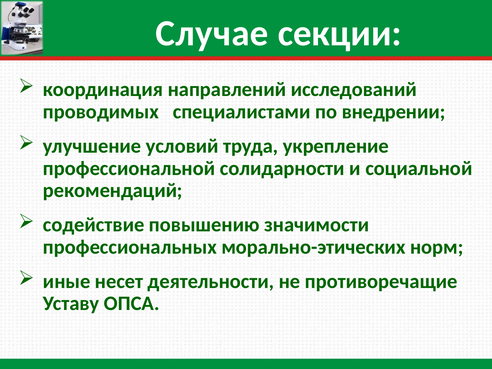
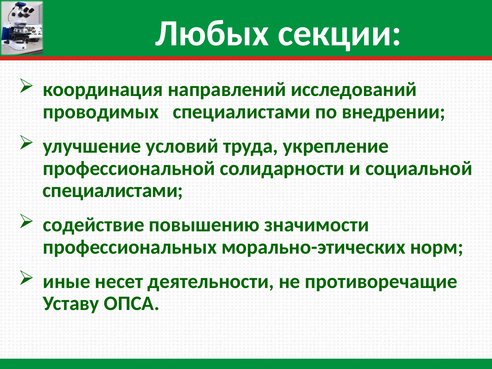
Случае: Случае -> Любых (212, 33)
рекомендаций: рекомендаций -> специалистами (113, 190)
